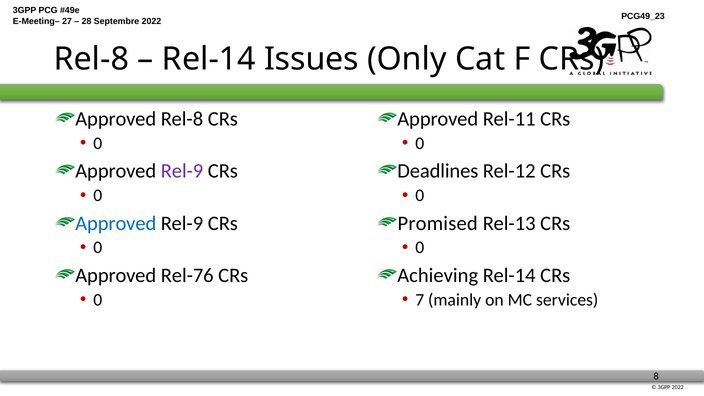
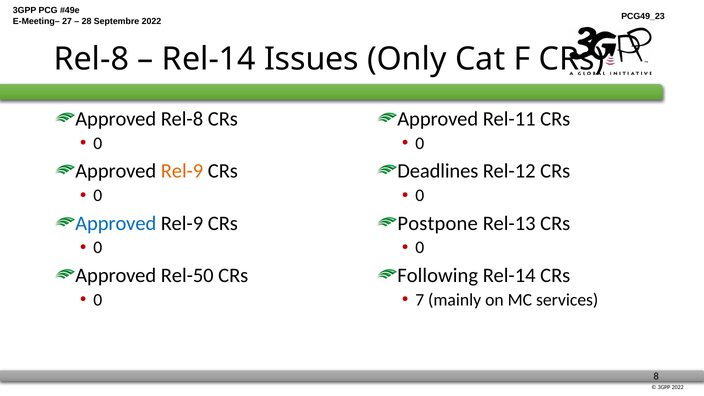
Rel-9 colour: purple -> orange (182, 171)
Promised: Promised -> Postpone (438, 223)
Rel-76: Rel-76 -> Rel-50 (187, 276)
Achieving: Achieving -> Following (438, 276)
